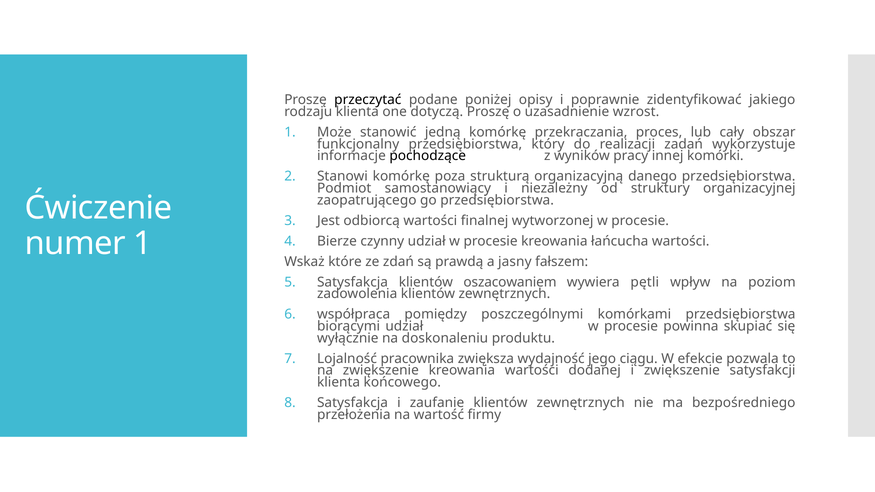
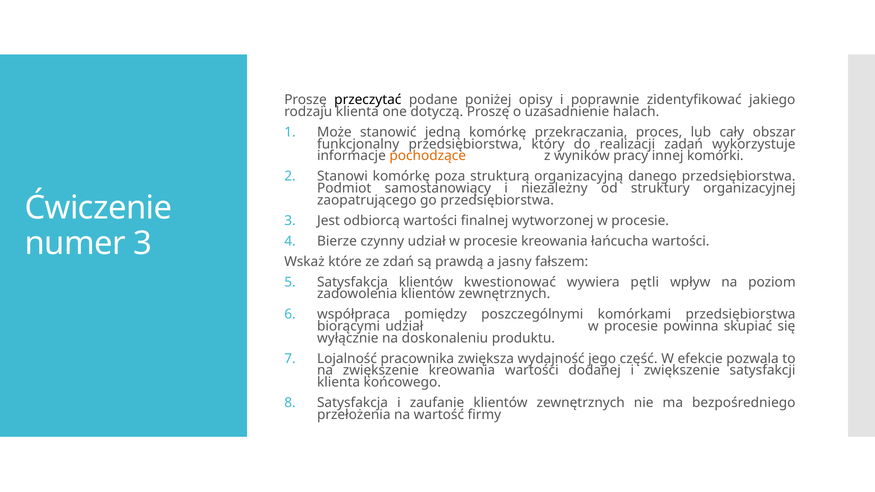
wzrost: wzrost -> halach (636, 112)
pochodzące colour: black -> orange (428, 156)
numer 1: 1 -> 3 (143, 244)
oszacowaniem: oszacowaniem -> kwestionować (510, 282)
ciągu: ciągu -> część (639, 359)
